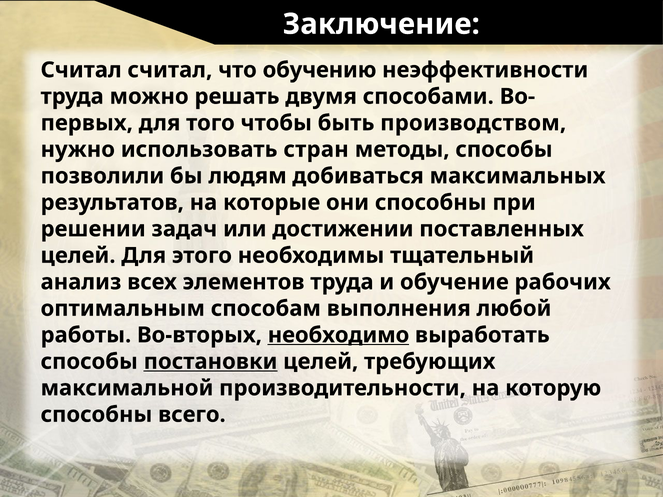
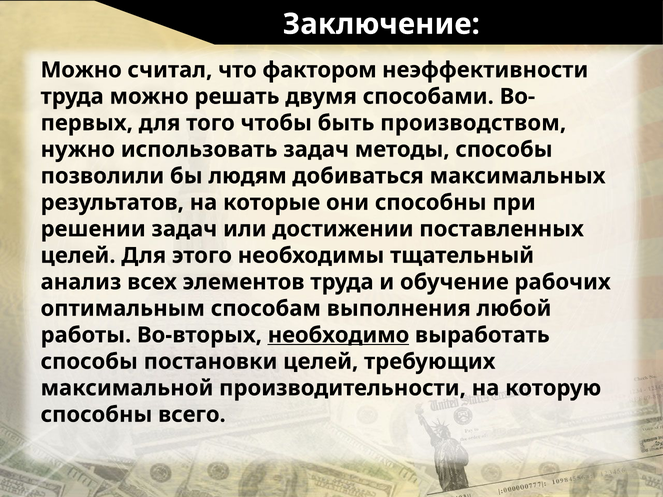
Считал: Считал -> Можно (81, 70)
обучению: обучению -> фактором (320, 70)
использовать стран: стран -> задач (316, 150)
постановки underline: present -> none (211, 362)
